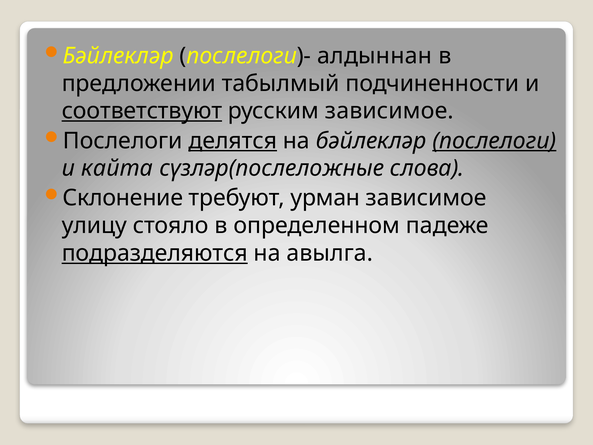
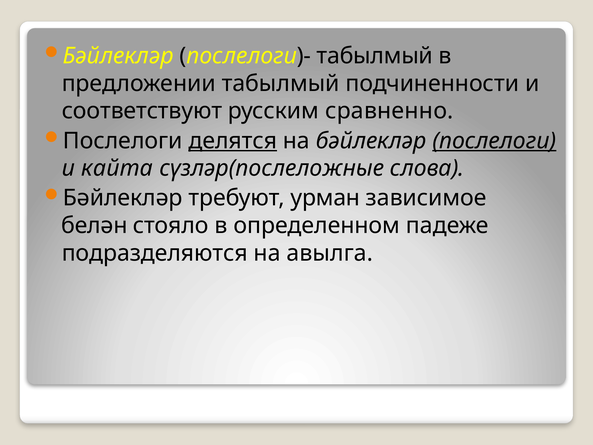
послелоги)- алдыннан: алдыннан -> табылмый (375, 56)
соответствуют underline: present -> none (142, 111)
русским зависимое: зависимое -> сравненно (389, 111)
Склонение: Склонение -> Бәйлекләр (123, 198)
улицу: улицу -> белән (94, 226)
подразделяются underline: present -> none (155, 253)
